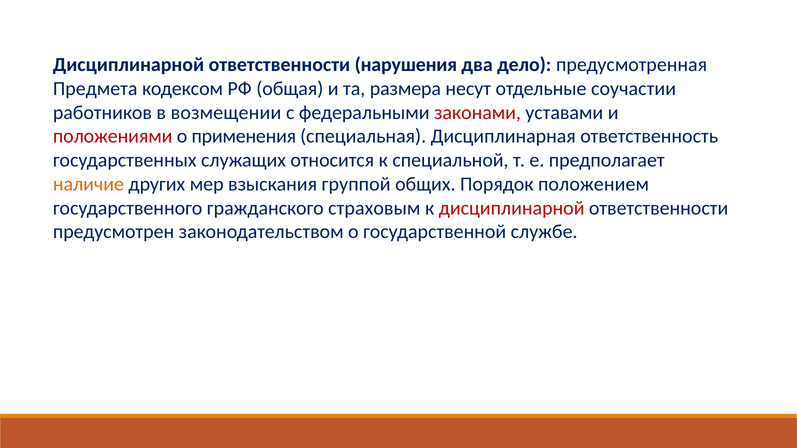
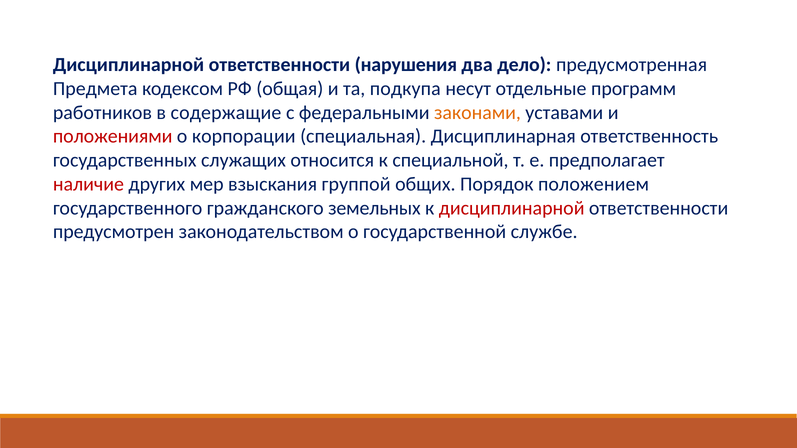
размера: размера -> подкупа (405, 89)
соучастии: соучастии -> программ (634, 89)
возмещении: возмещении -> содержащие (226, 113)
законами colour: red -> orange (478, 113)
применения: применения -> корпорации (244, 136)
наличие colour: orange -> red (88, 184)
страховым: страховым -> земельных (374, 208)
